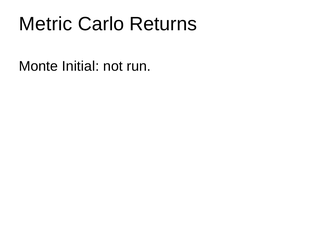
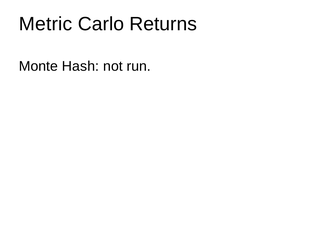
Initial: Initial -> Hash (81, 66)
